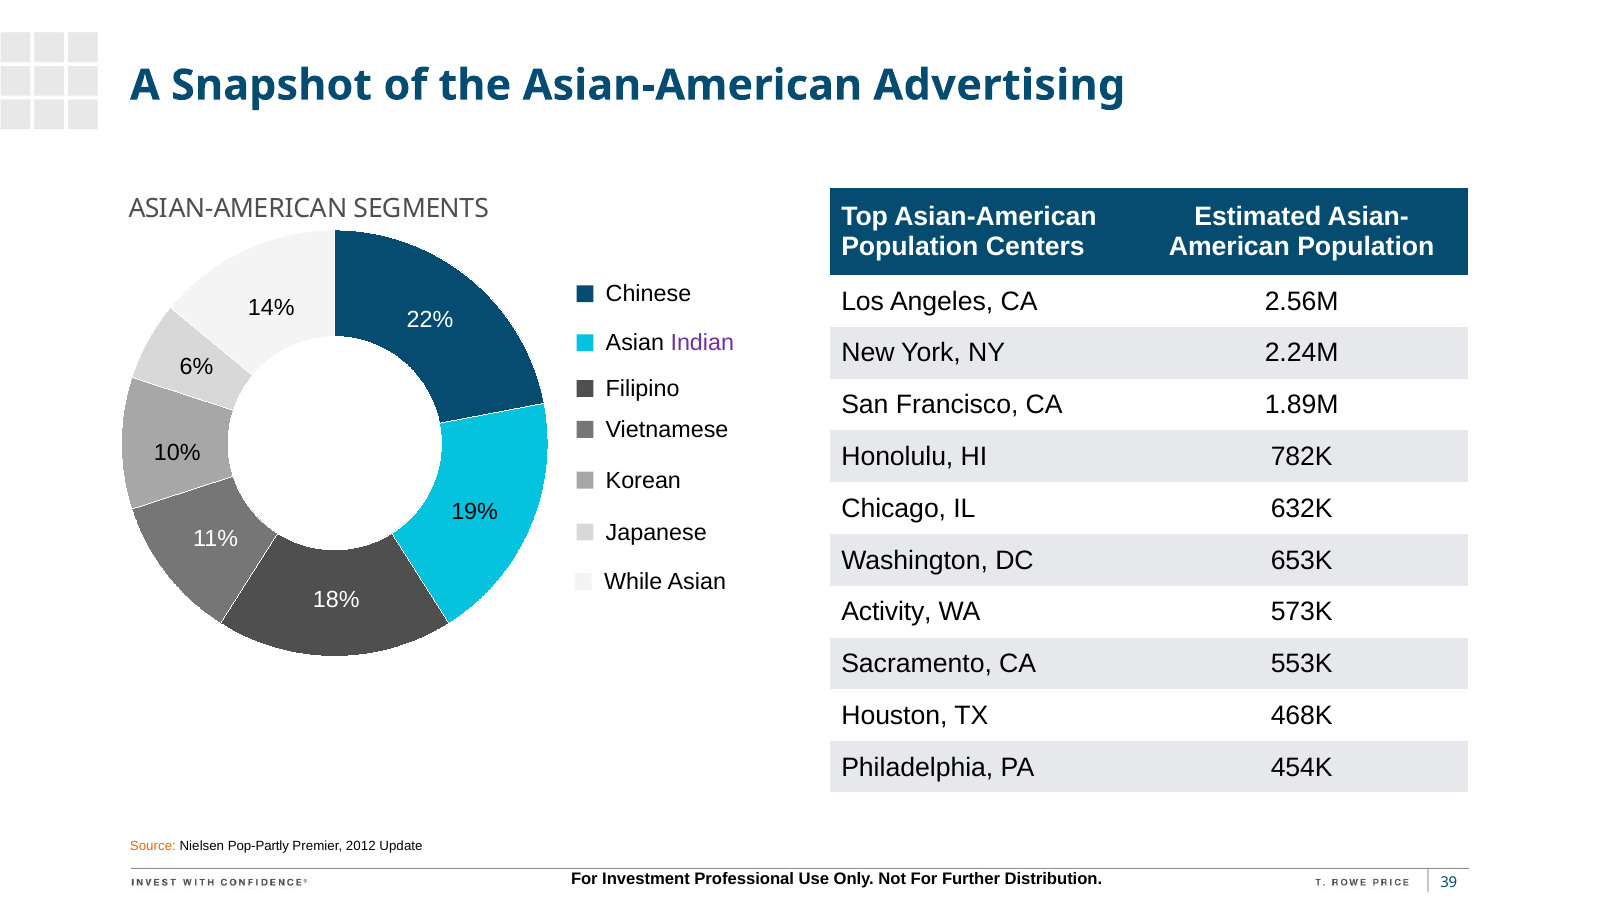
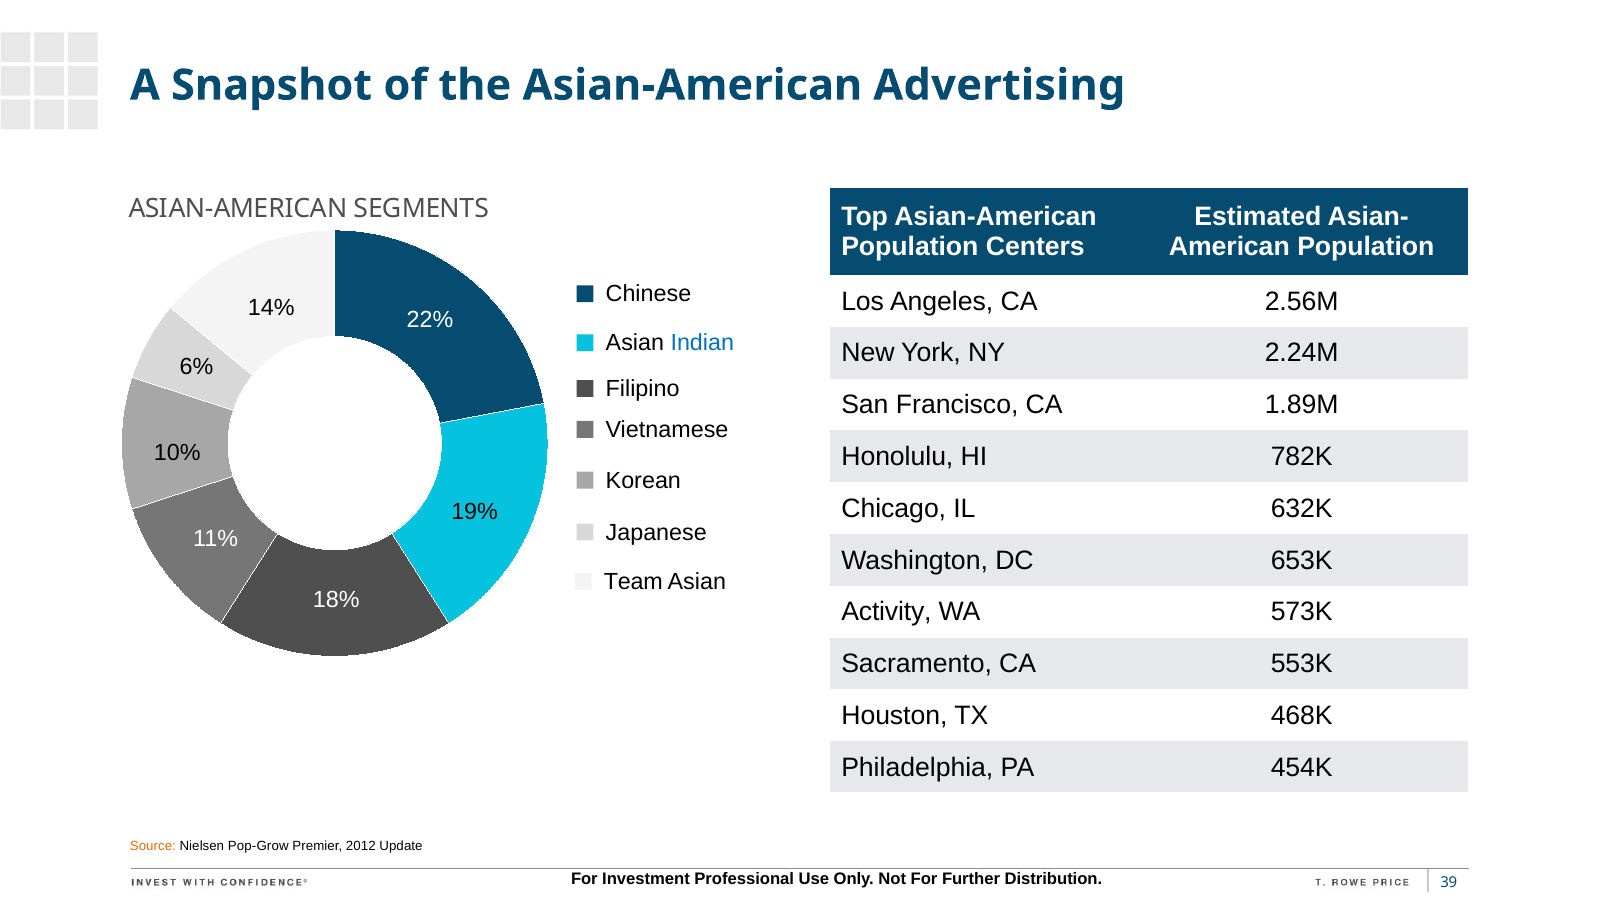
Indian colour: purple -> blue (702, 343)
While: While -> Team (633, 582)
Pop-Partly: Pop-Partly -> Pop-Grow (258, 847)
